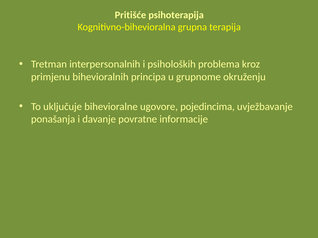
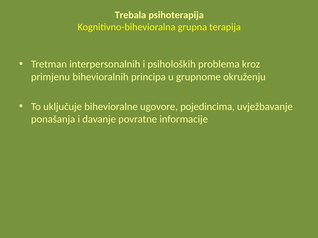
Pritišće: Pritišće -> Trebala (130, 15)
